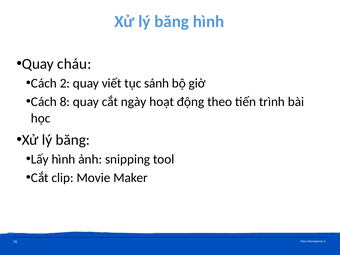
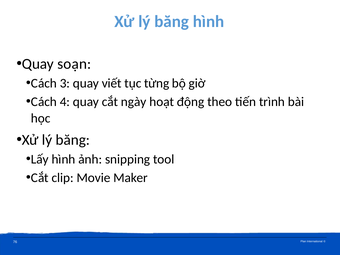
cháu: cháu -> soạn (74, 64)
2: 2 -> 3 (65, 83)
sánh: sánh -> từng (157, 83)
8: 8 -> 4 (65, 102)
